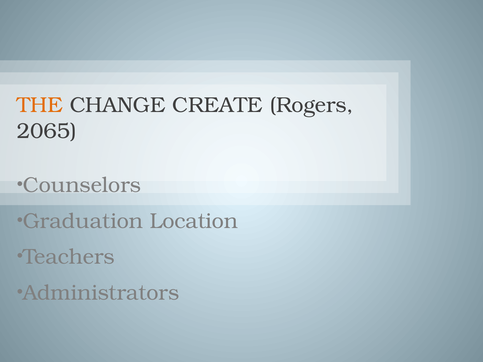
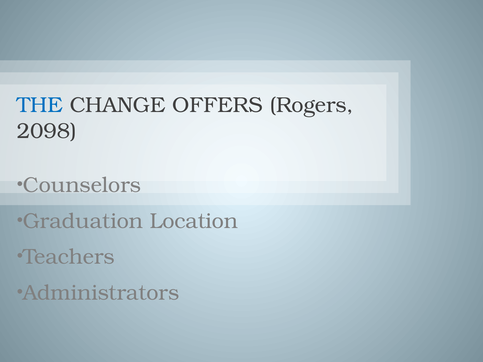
THE colour: orange -> blue (40, 105)
CREATE: CREATE -> OFFERS (217, 105)
2065: 2065 -> 2098 (47, 131)
